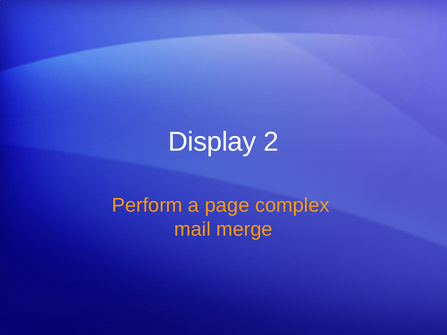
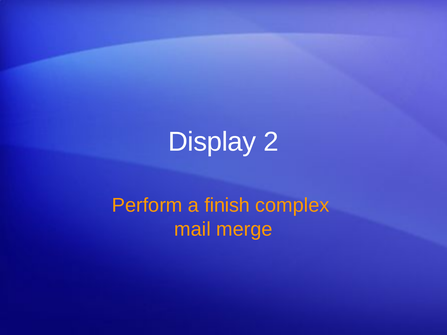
page: page -> finish (227, 206)
